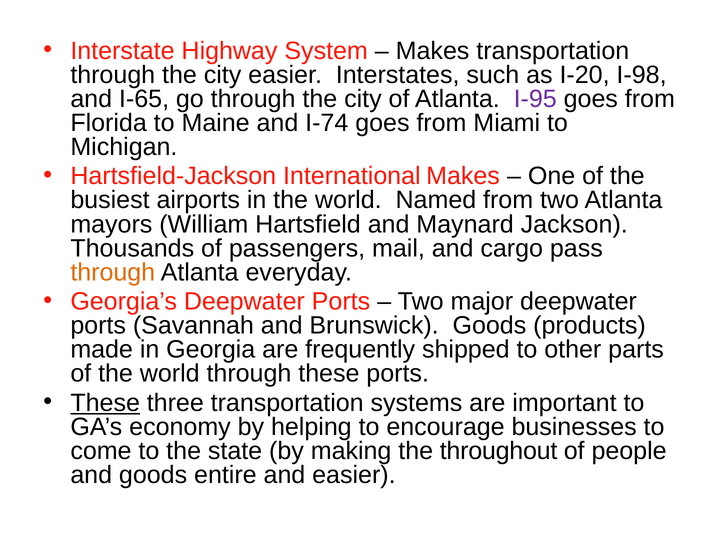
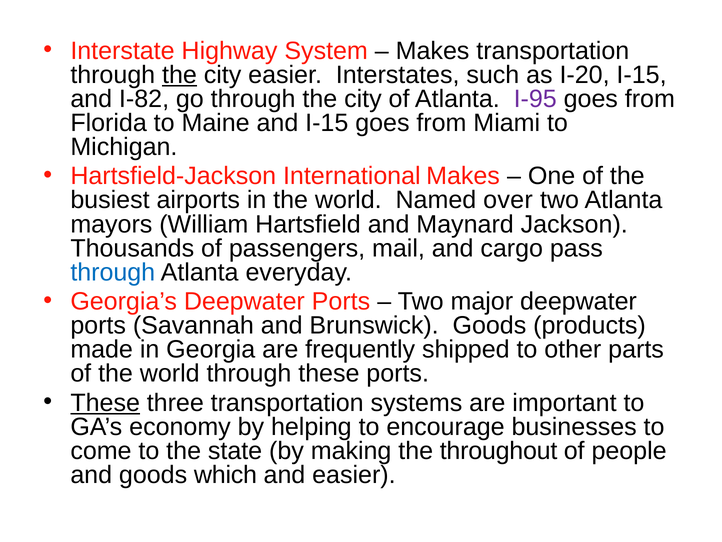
the underline: none -> present (179, 75)
I-20 I-98: I-98 -> I-15 (642, 75)
I-65: I-65 -> I-82 (144, 99)
and I-74: I-74 -> I-15 (327, 123)
Named from: from -> over (508, 200)
through colour: orange -> blue (113, 272)
entire: entire -> which (226, 474)
